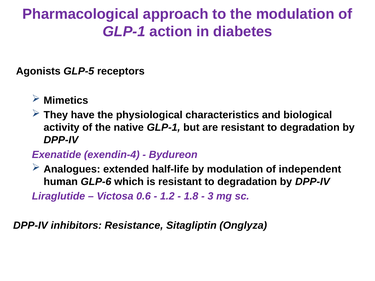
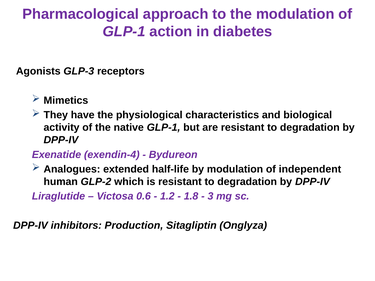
GLP-5: GLP-5 -> GLP-3 (79, 71)
GLP-6: GLP-6 -> GLP-2 (96, 182)
Resistance: Resistance -> Production (134, 226)
